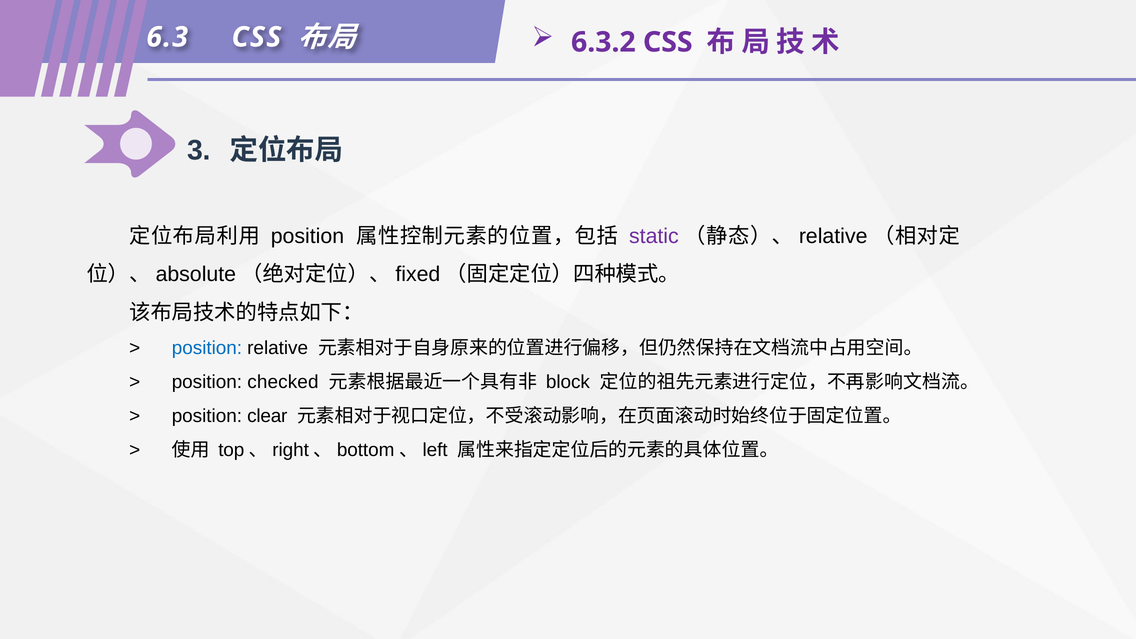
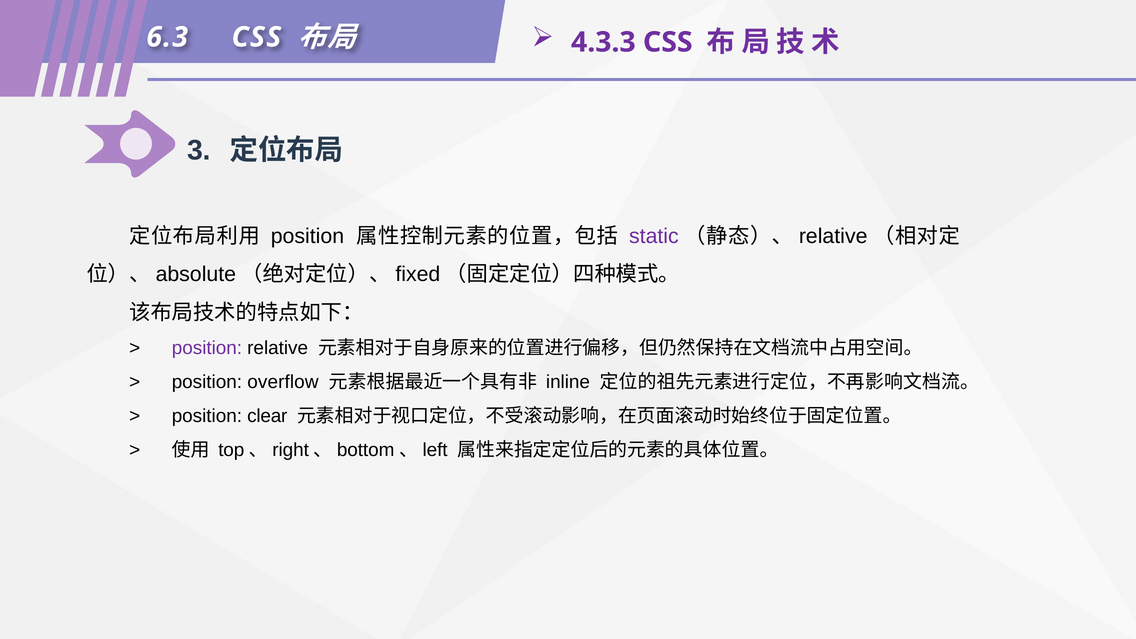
6.3.2: 6.3.2 -> 4.3.3 (603, 42)
position colour: blue -> purple (207, 348)
checked: checked -> overflow (283, 382)
block: block -> inline (568, 382)
